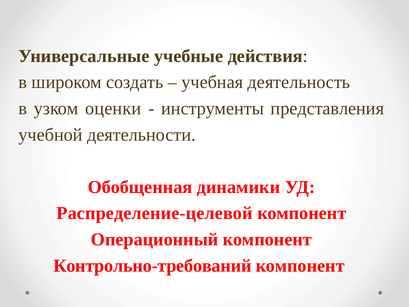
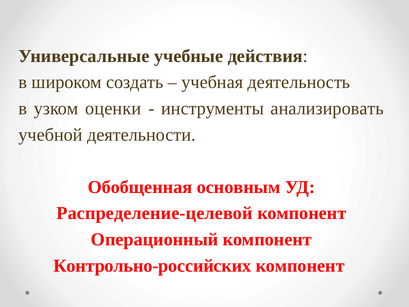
представления: представления -> анализировать (327, 108)
динамики: динамики -> основным (239, 187)
Контрольно-требований: Контрольно-требований -> Контрольно-российских (152, 265)
